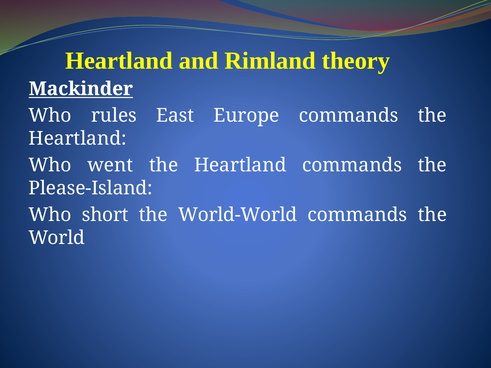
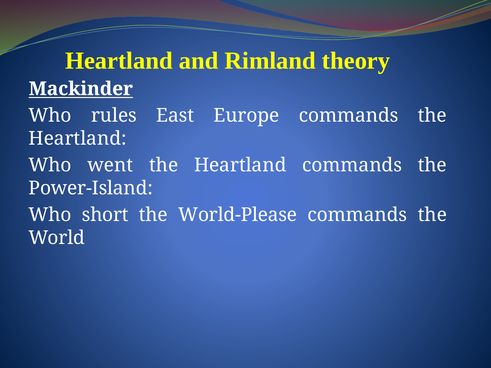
Please-Island: Please-Island -> Power-Island (91, 188)
World-World: World-World -> World-Please (238, 215)
